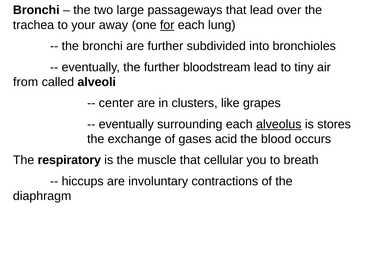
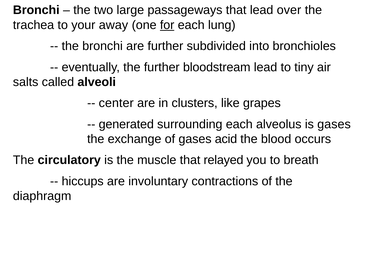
from: from -> salts (26, 82)
eventually: eventually -> generated (126, 124)
alveolus underline: present -> none (279, 124)
is stores: stores -> gases (334, 124)
respiratory: respiratory -> circulatory (69, 160)
cellular: cellular -> relayed (224, 160)
